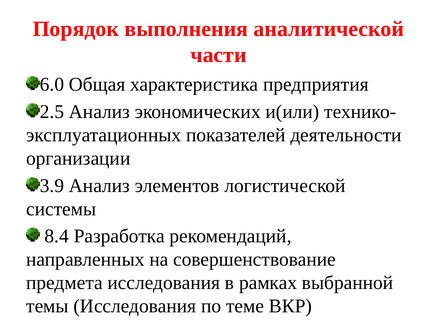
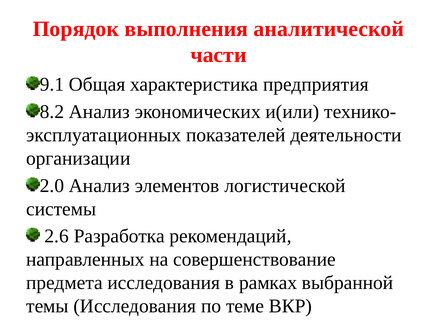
6.0: 6.0 -> 9.1 (52, 84)
2.5: 2.5 -> 8.2 (52, 112)
3.9: 3.9 -> 2.0 (52, 185)
8.4: 8.4 -> 2.6 (57, 236)
